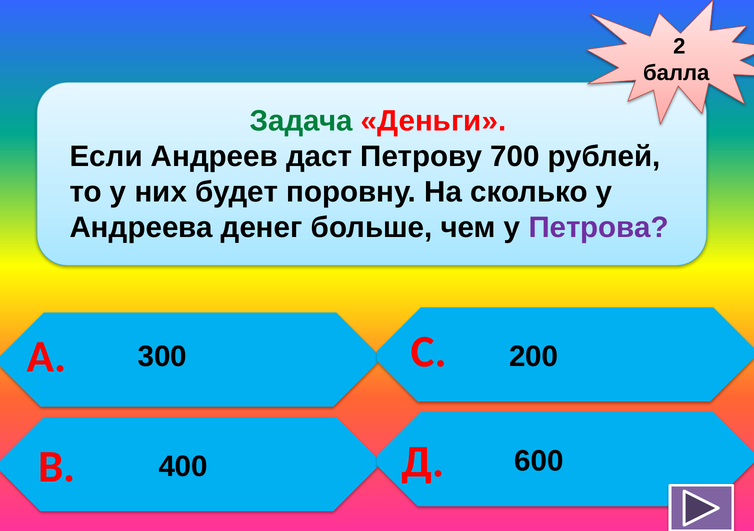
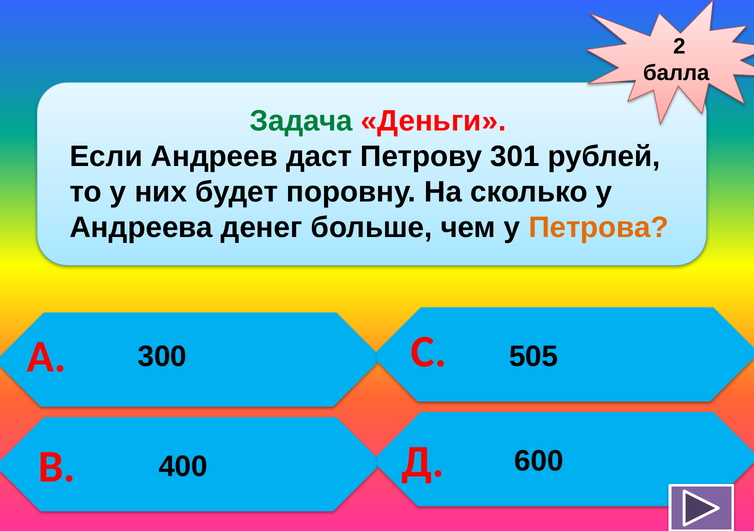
700: 700 -> 301 (515, 157)
Петрова colour: purple -> orange (599, 227)
200: 200 -> 505 (534, 357)
